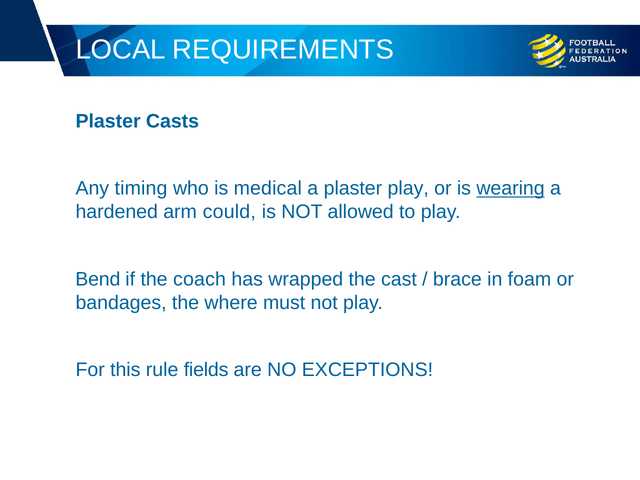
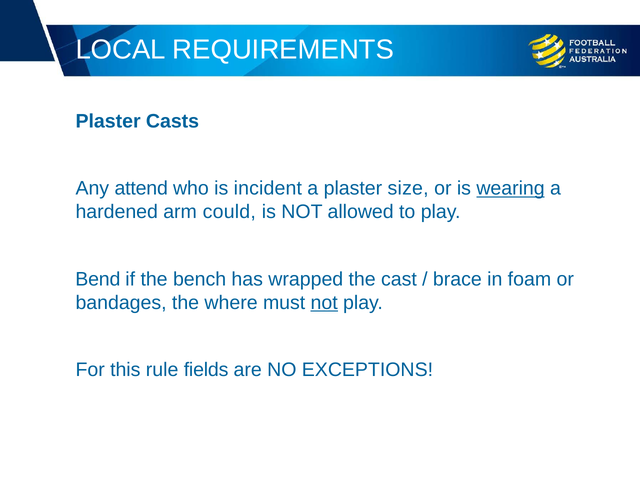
timing: timing -> attend (141, 189)
medical: medical -> incident (268, 189)
plaster play: play -> size (408, 189)
coach: coach -> bench (200, 279)
not underline: none -> present (324, 303)
